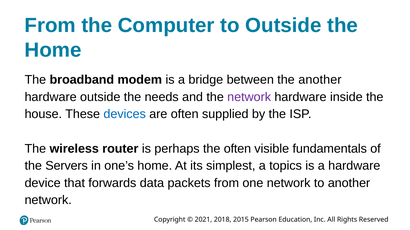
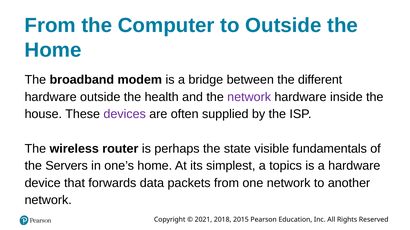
the another: another -> different (320, 80)
needs: needs -> health (162, 97)
devices colour: blue -> purple (125, 114)
the often: often -> state (237, 149)
